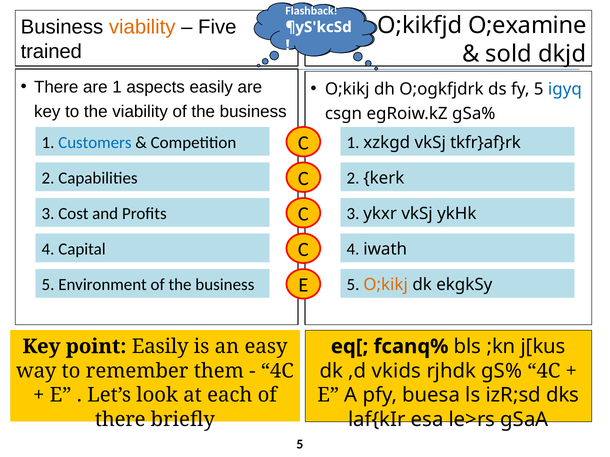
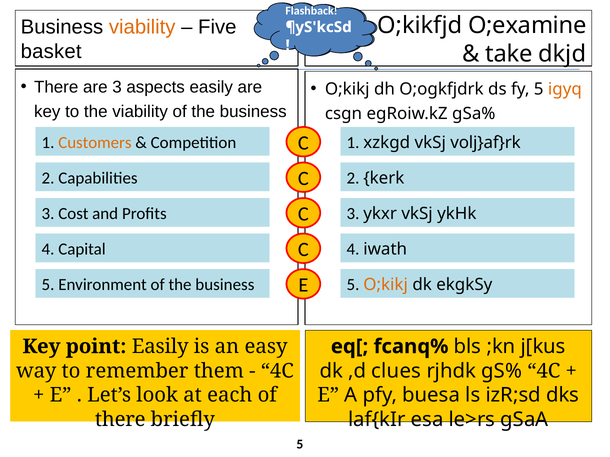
trained: trained -> basket (51, 52)
sold: sold -> take (509, 54)
are 1: 1 -> 3 (117, 87)
igyq colour: blue -> orange (565, 89)
Customers colour: blue -> orange (95, 143)
tkfr}af}rk: tkfr}af}rk -> volj}af}rk (486, 143)
vkids: vkids -> clues (396, 371)
